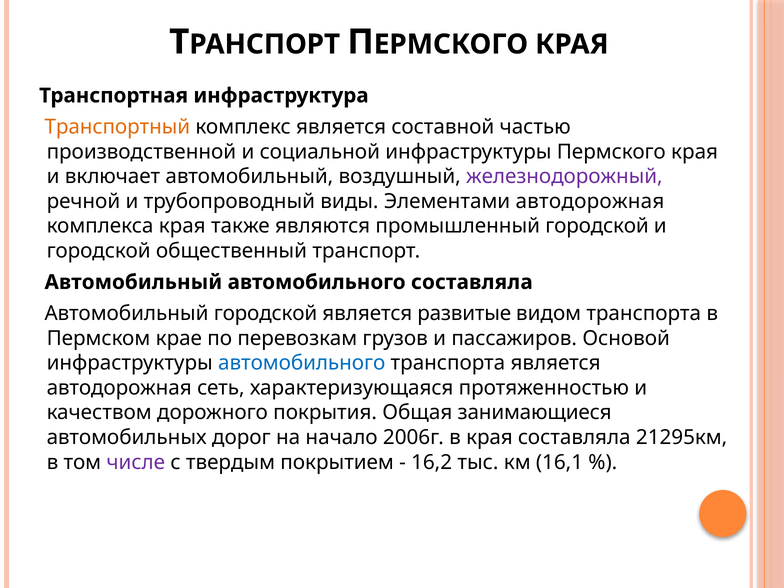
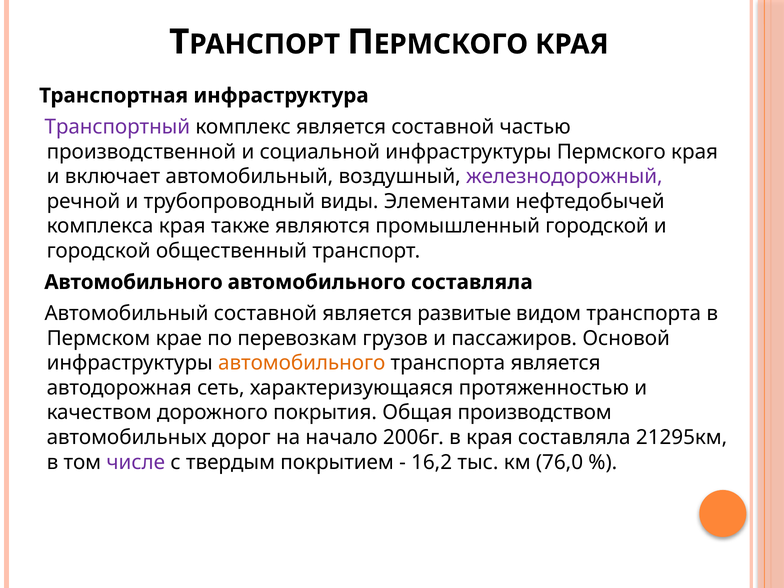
Транспортный colour: orange -> purple (117, 127)
Элементами автодорожная: автодорожная -> нефтедобычей (590, 201)
Автомобильный: Автомобильный -> Автомобильного (134, 282)
Автомобильный городской: городской -> составной (265, 314)
автомобильного colour: blue -> orange (302, 363)
занимающиеся: занимающиеся -> производством (535, 413)
16,1: 16,1 -> 76,0 (559, 462)
